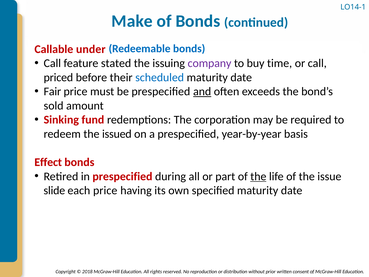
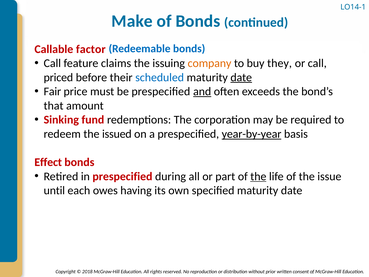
under: under -> factor (91, 49)
stated: stated -> claims (116, 63)
company colour: purple -> orange (209, 63)
time: time -> they (280, 63)
date underline: none -> present (241, 77)
sold: sold -> that (54, 106)
year-by-year underline: none -> present (252, 134)
slide: slide -> until (54, 190)
each price: price -> owes (105, 190)
